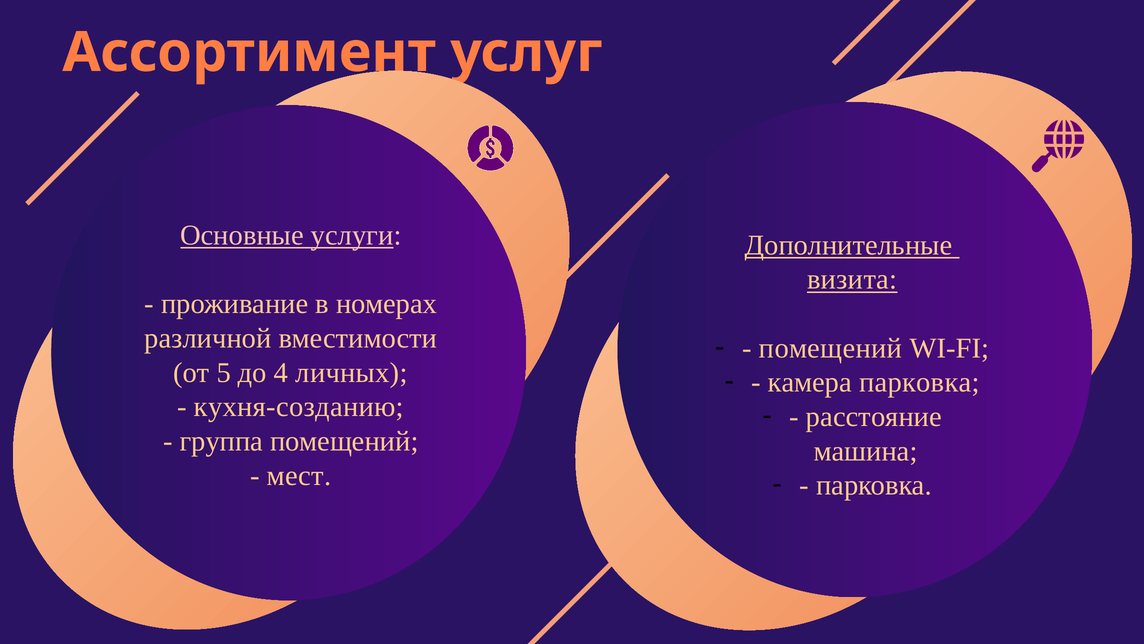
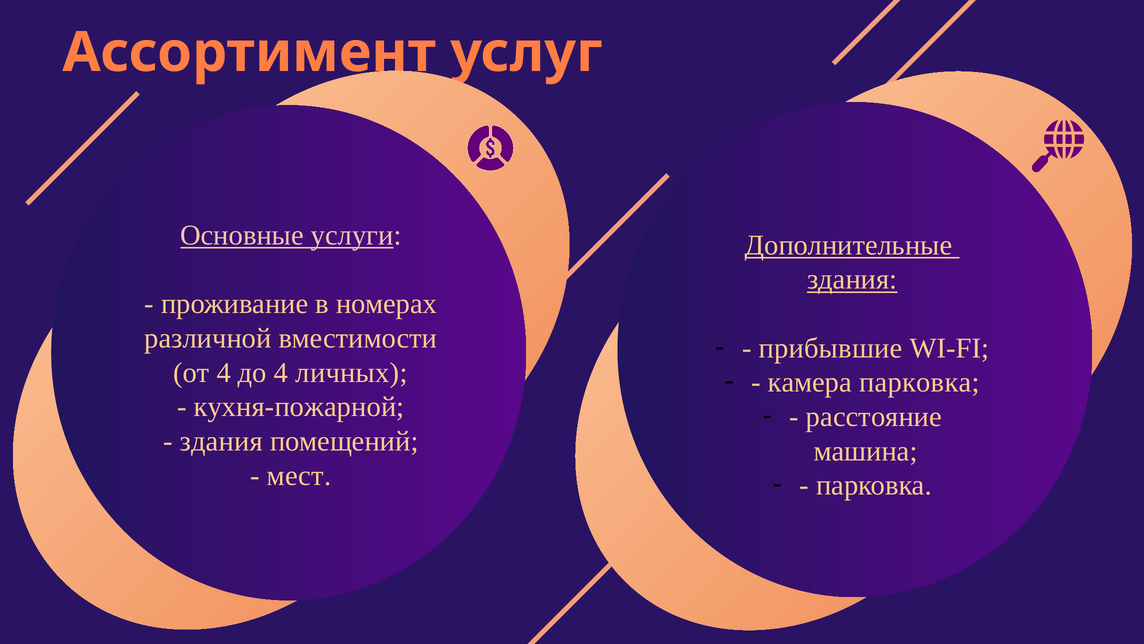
визита: визита -> здания (852, 279)
помещений: помещений -> прибывшие (831, 348)
от 5: 5 -> 4 (224, 372)
кухня-созданию: кухня-созданию -> кухня-пожарной (299, 407)
группа: группа -> здания (221, 441)
